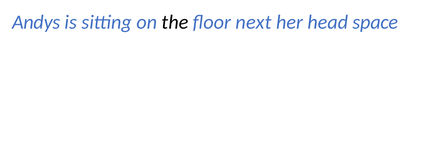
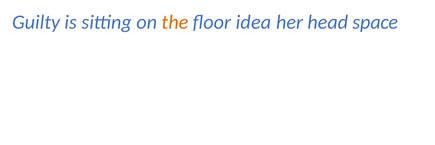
Andys: Andys -> Guilty (36, 22)
the colour: black -> orange (175, 22)
next: next -> idea (253, 22)
